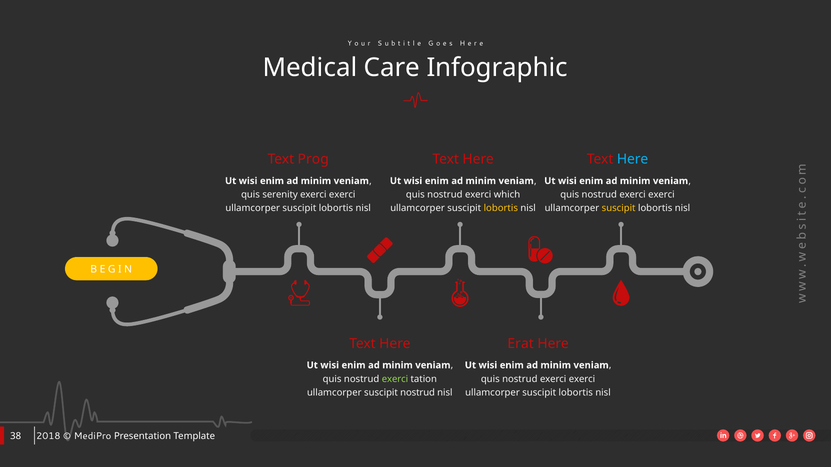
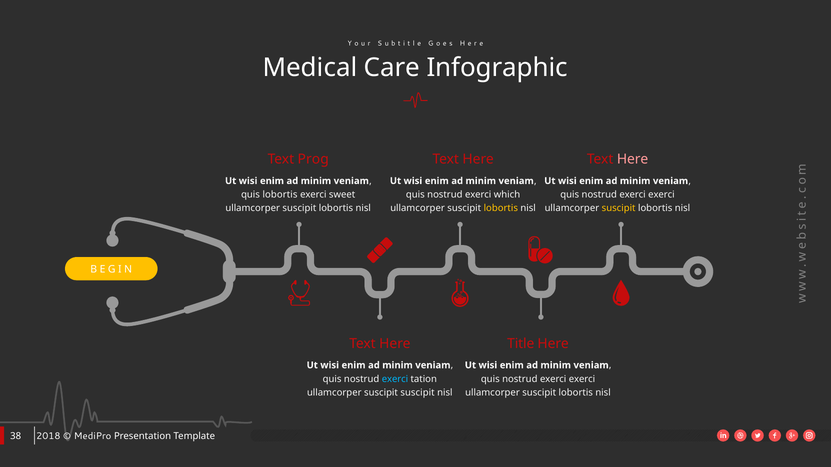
Here colour: light blue -> pink (633, 159)
quis serenity: serenity -> lobortis (280, 195)
exerci: exerci -> sweet (342, 195)
Erat: Erat -> Title (521, 344)
exerci colour: light green -> light blue (395, 379)
suscipit nostrud: nostrud -> suscipit (418, 393)
